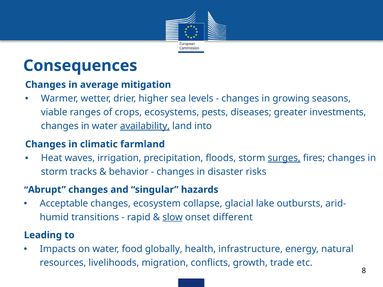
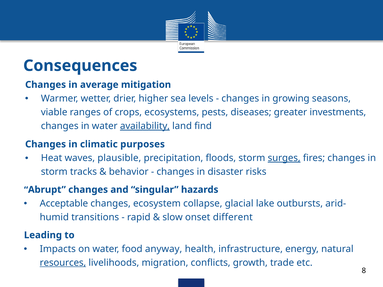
into: into -> find (203, 126)
farmland: farmland -> purposes (143, 144)
irrigation: irrigation -> plausible (119, 158)
slow underline: present -> none (173, 217)
globally: globally -> anyway (164, 249)
resources underline: none -> present (63, 263)
